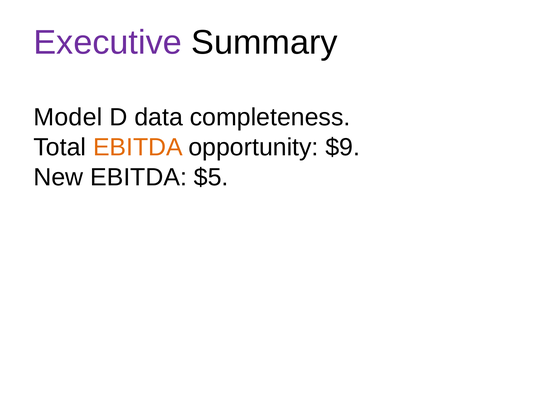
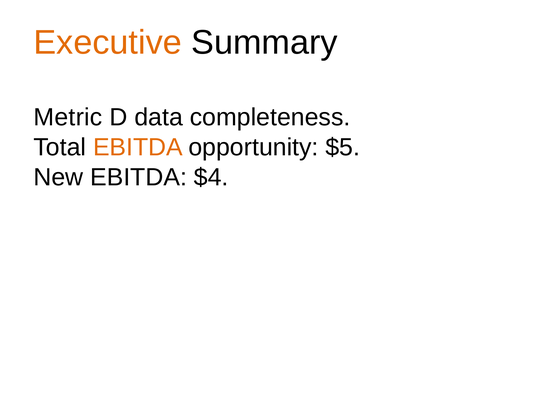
Executive colour: purple -> orange (108, 43)
Model: Model -> Metric (68, 117)
$9: $9 -> $5 (343, 147)
$5: $5 -> $4 (211, 177)
